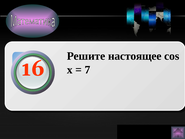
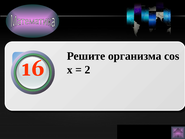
настоящее: настоящее -> организма (135, 56)
7: 7 -> 2 (87, 70)
